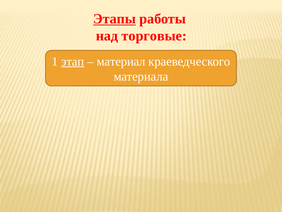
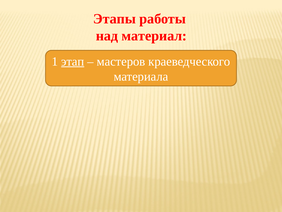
Этапы underline: present -> none (115, 19)
торговые: торговые -> материал (154, 36)
материал: материал -> мастеров (121, 61)
